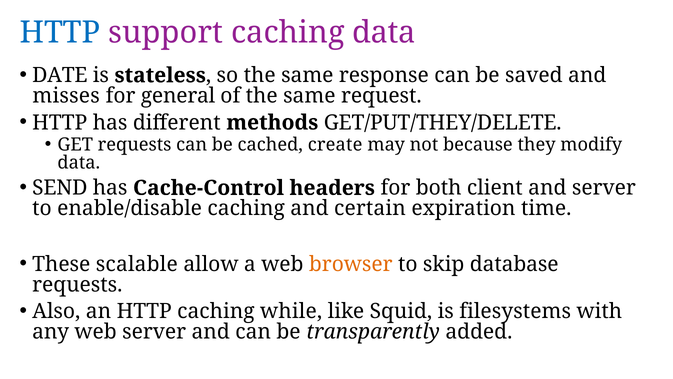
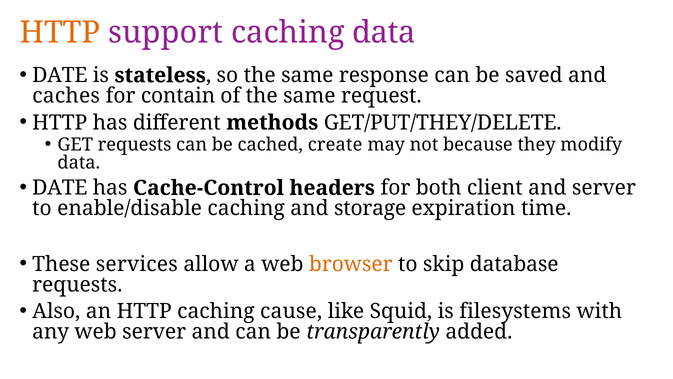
HTTP colour: blue -> orange (60, 33)
misses: misses -> caches (66, 96)
general: general -> contain (178, 96)
SEND: SEND -> DATE (60, 188)
certain: certain -> storage (370, 208)
scalable: scalable -> services (137, 264)
while: while -> cause (291, 311)
